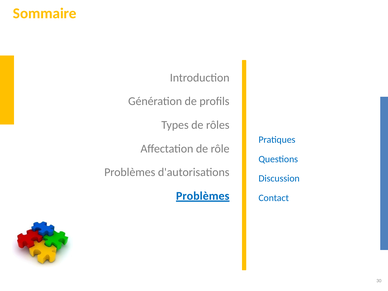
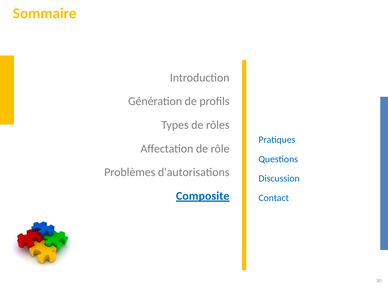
Problèmes: Problèmes -> Composite (203, 196)
